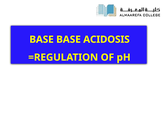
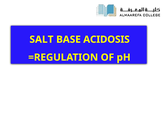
BASE: BASE -> SALT (41, 40)
